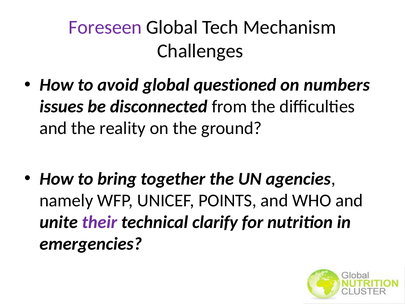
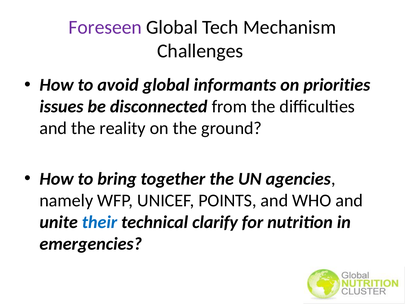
questioned: questioned -> informants (235, 85)
numbers: numbers -> priorities (337, 85)
their colour: purple -> blue (100, 222)
